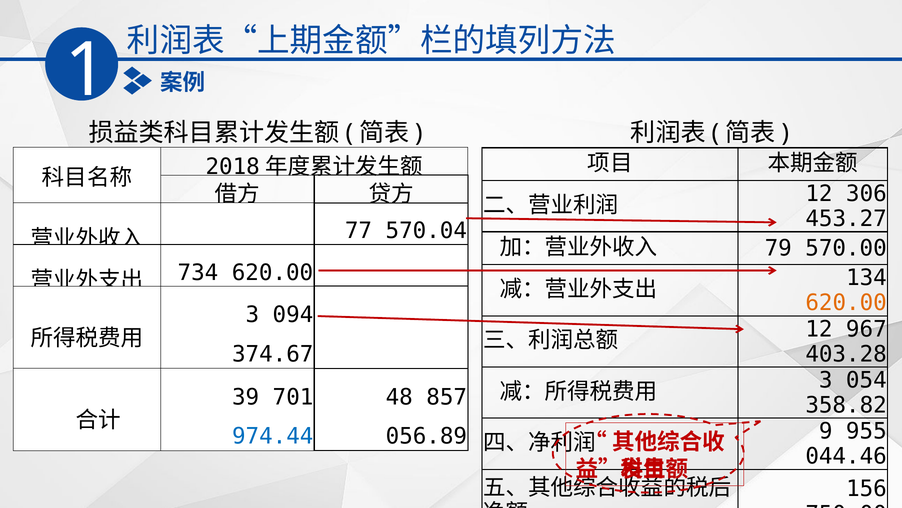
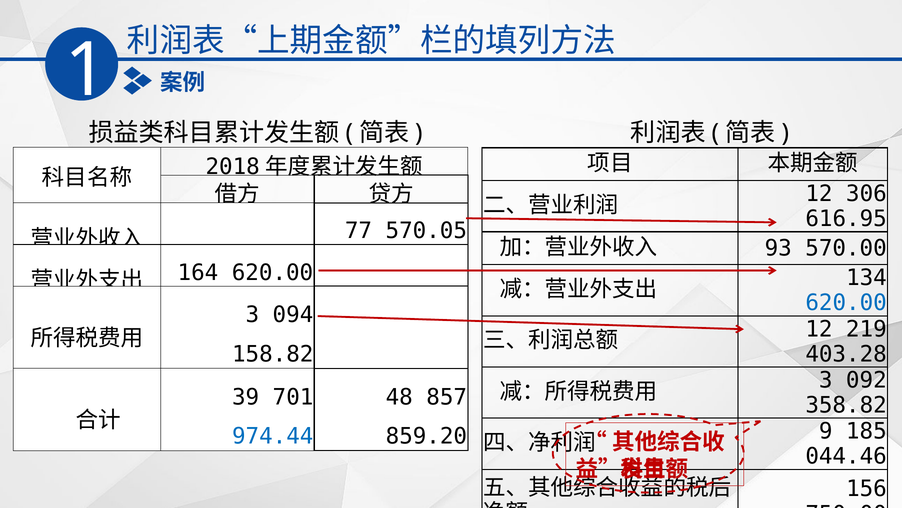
453.27: 453.27 -> 616.95 (846, 219)
570.04: 570.04 -> 570.05 (426, 231)
79: 79 -> 93 (778, 248)
734: 734 -> 164 (198, 272)
620.00 colour: orange -> blue (846, 303)
967: 967 -> 219 (866, 329)
374.67: 374.67 -> 158.82 (273, 354)
054: 054 -> 092 (866, 380)
955: 955 -> 185 (866, 431)
056.89: 056.89 -> 859.20 (426, 436)
